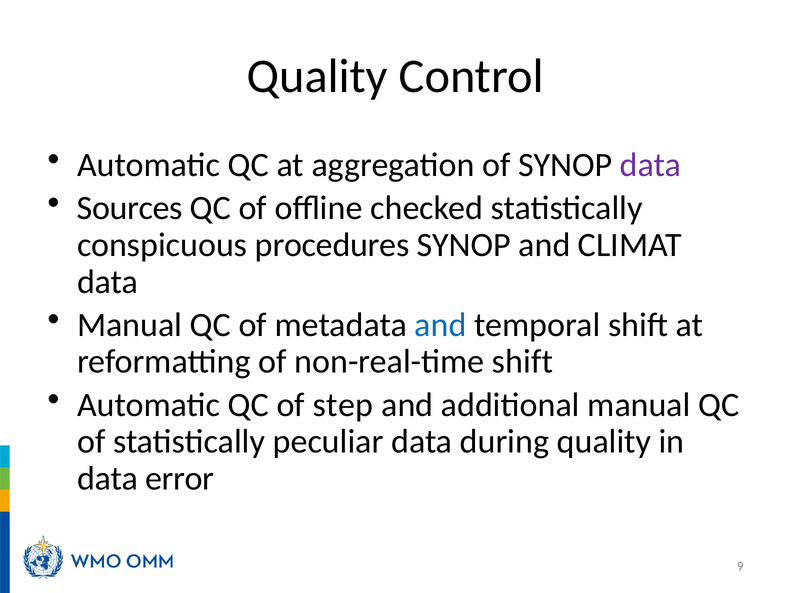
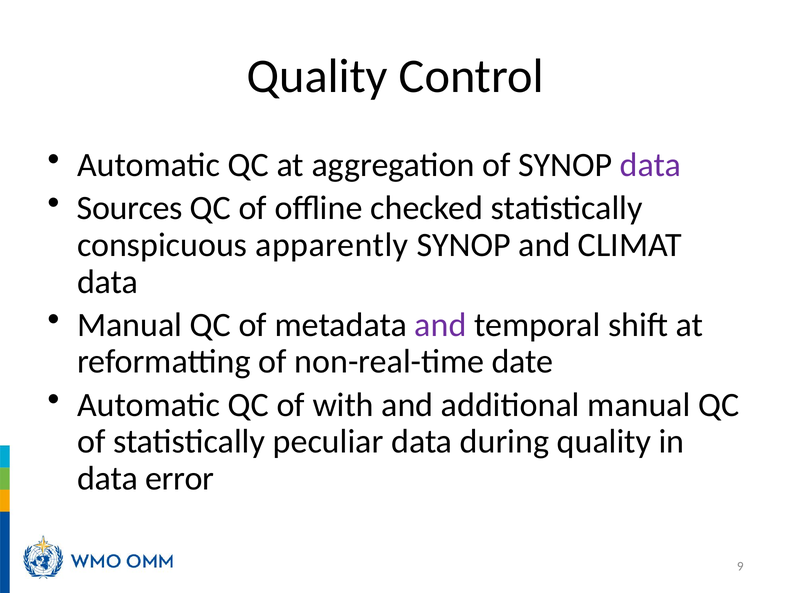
procedures: procedures -> apparently (332, 245)
and colour: blue -> purple (440, 325)
non-real-time shift: shift -> date (523, 362)
step: step -> with (343, 405)
